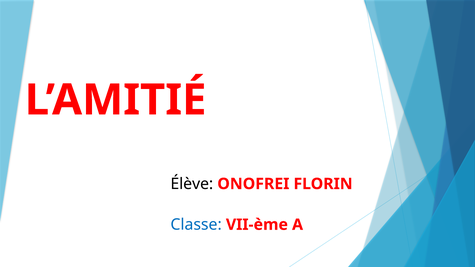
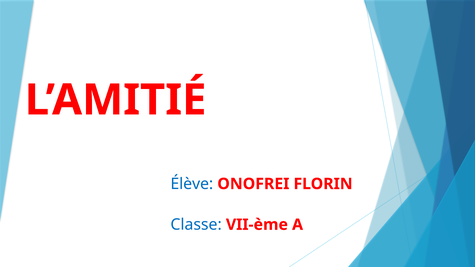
Élève colour: black -> blue (192, 184)
